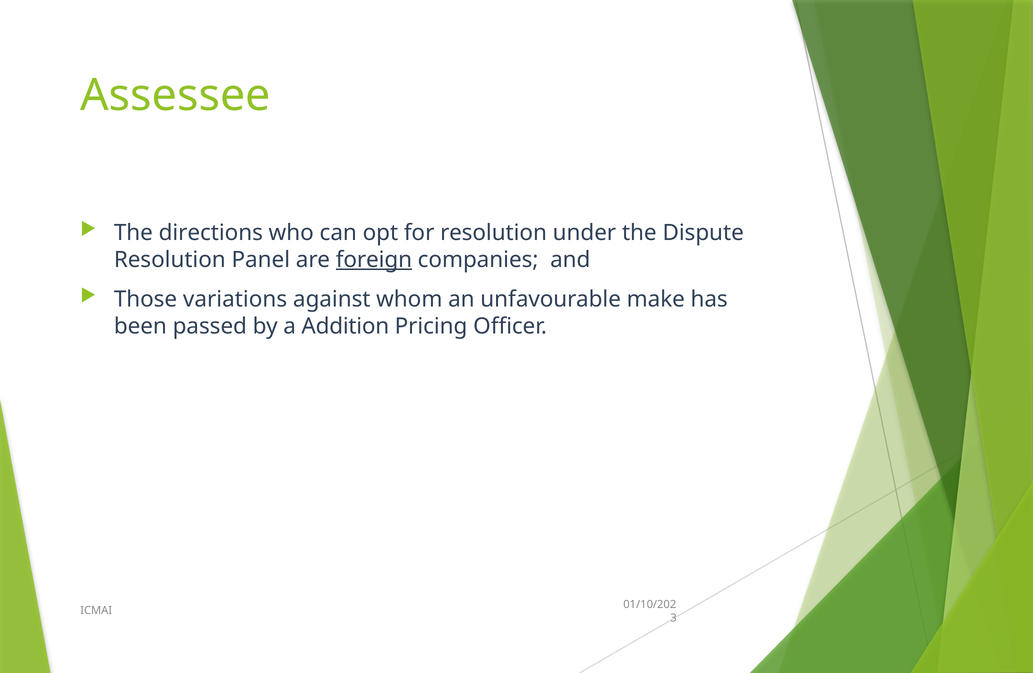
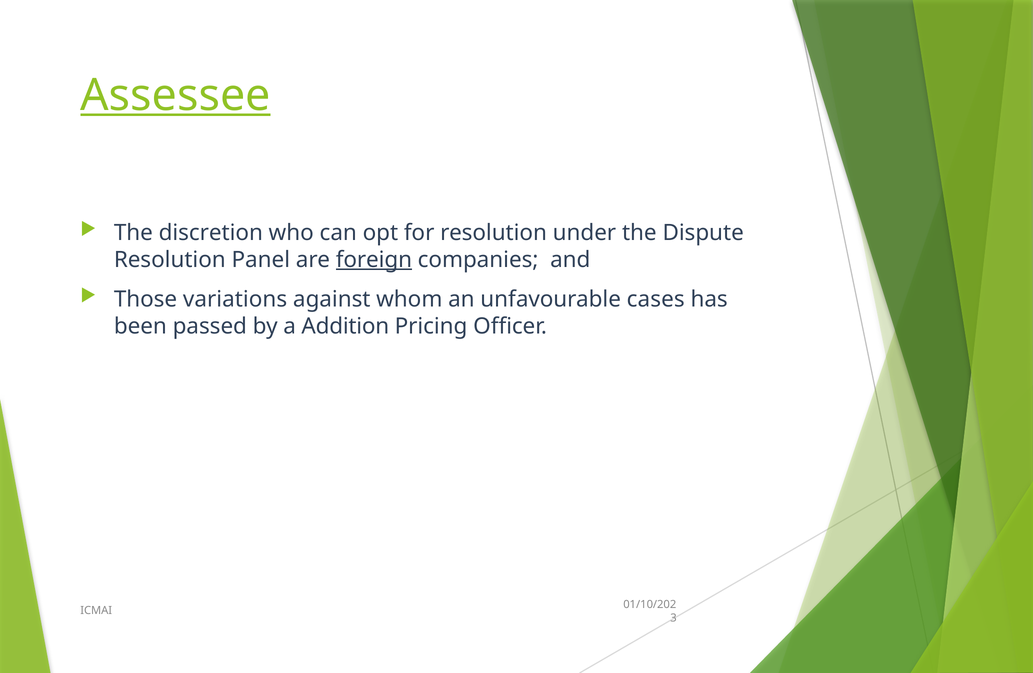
Assessee underline: none -> present (175, 96)
directions: directions -> discretion (211, 233)
make: make -> cases (656, 299)
